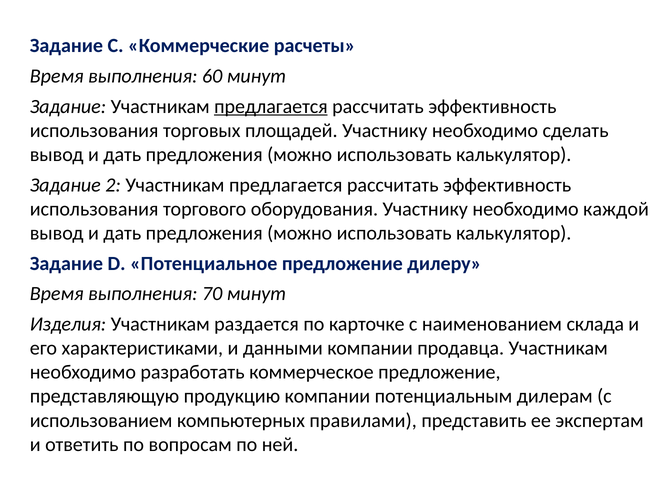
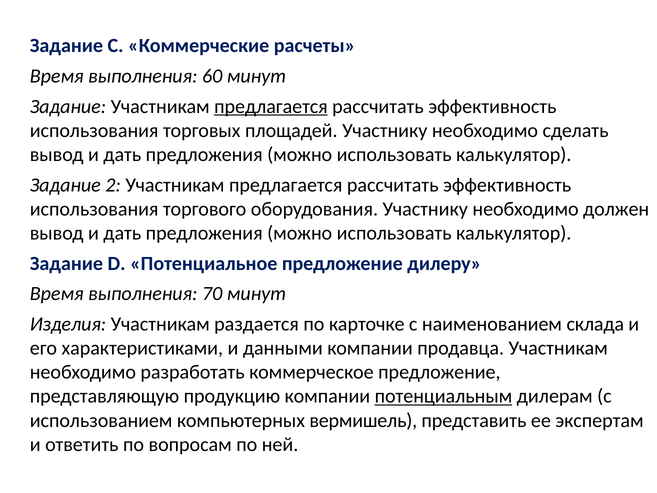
каждой: каждой -> должен (616, 209)
потенциальным underline: none -> present (443, 396)
правилами: правилами -> вермишель (363, 420)
